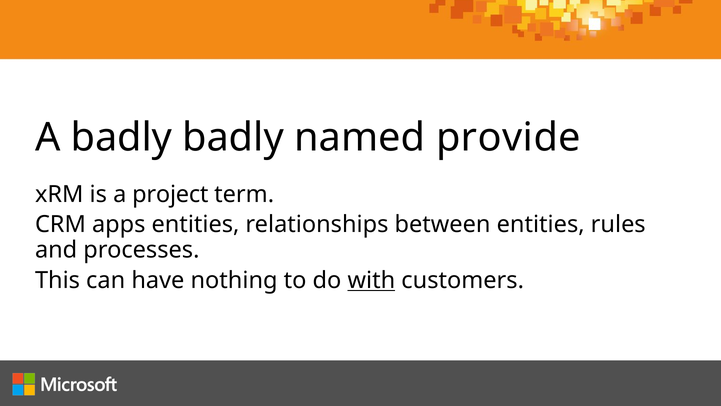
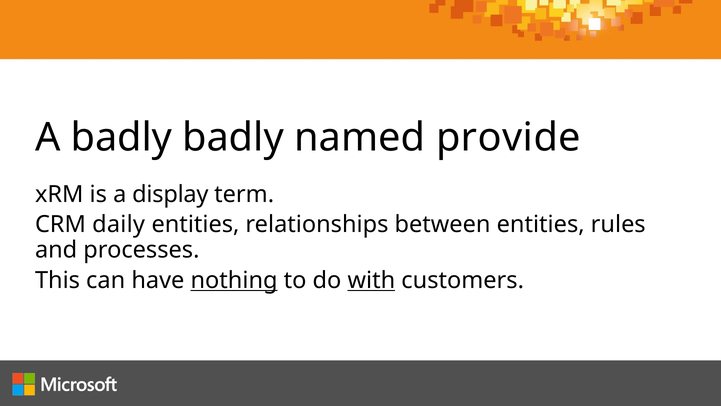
project: project -> display (170, 194)
apps: apps -> daily (119, 224)
nothing underline: none -> present (234, 280)
